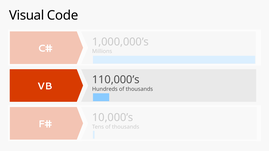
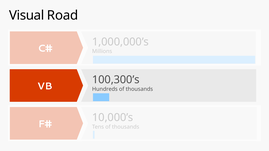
Code: Code -> Road (63, 15)
110,000’s: 110,000’s -> 100,300’s (116, 80)
